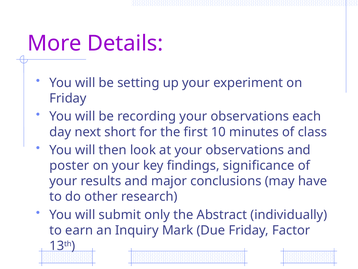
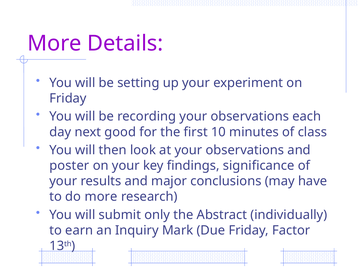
short: short -> good (120, 132)
do other: other -> more (101, 196)
